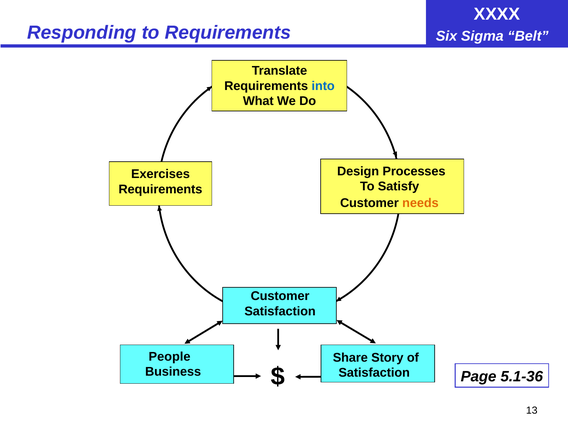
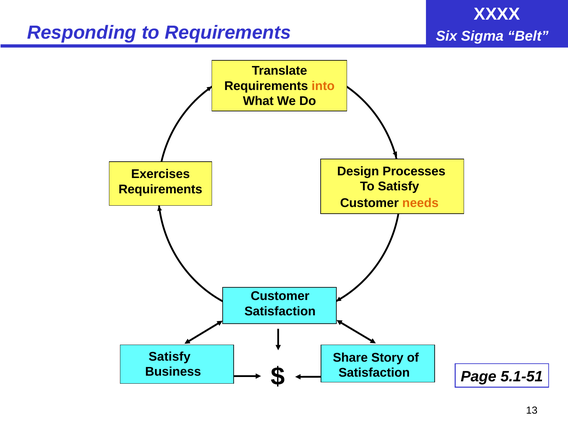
into colour: blue -> orange (323, 86)
People: People -> Satisfy (170, 357)
5.1-36: 5.1-36 -> 5.1-51 (522, 376)
